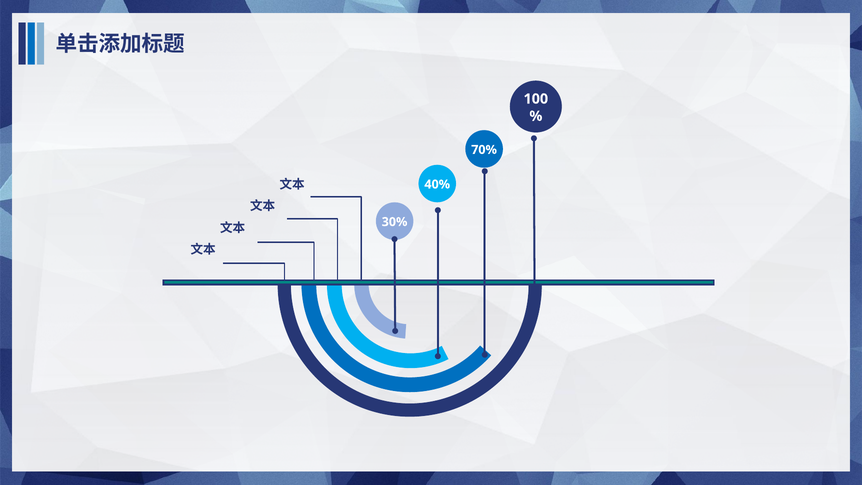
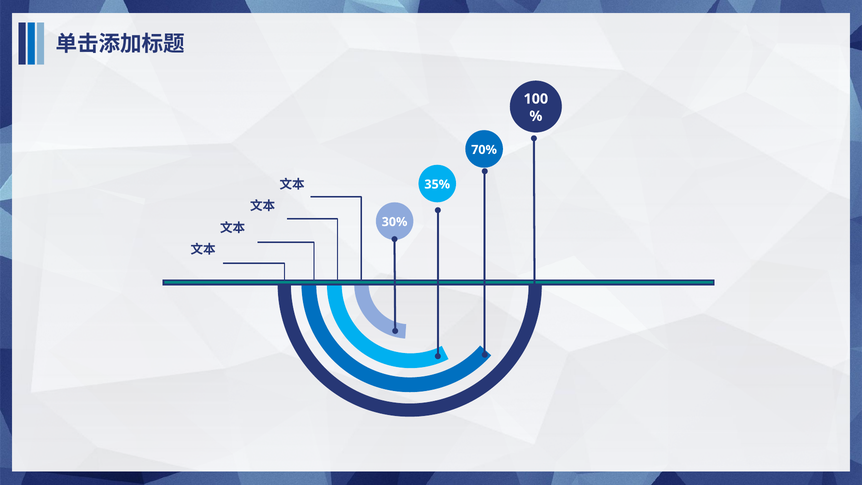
40%: 40% -> 35% (437, 184)
